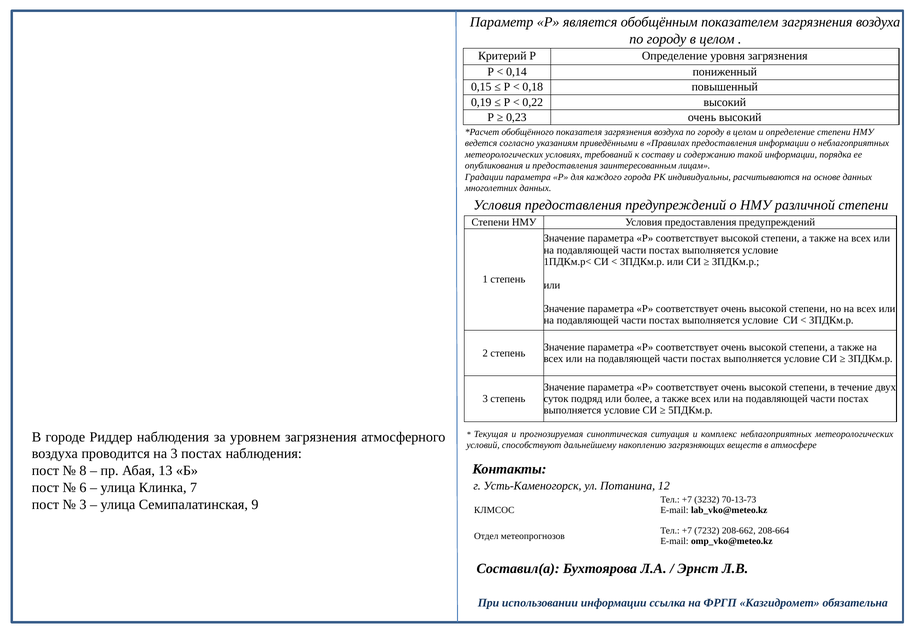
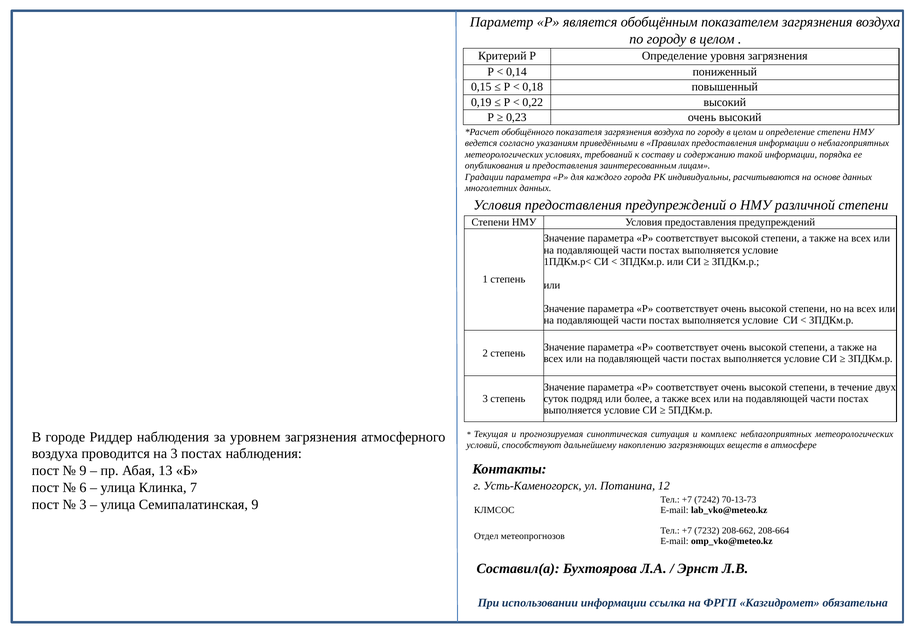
8: 8 -> 9 (83, 471)
3232: 3232 -> 7242 (707, 500)
